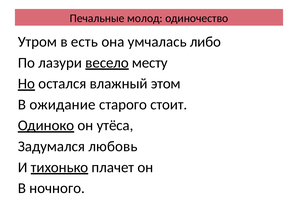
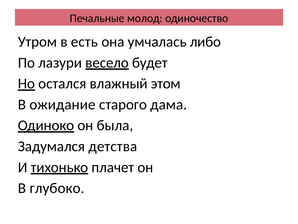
месту: месту -> будет (150, 63)
стоит: стоит -> дама (169, 104)
утёса: утёса -> была (115, 125)
любовь: любовь -> детства (113, 146)
ночного: ночного -> глубоко (57, 188)
